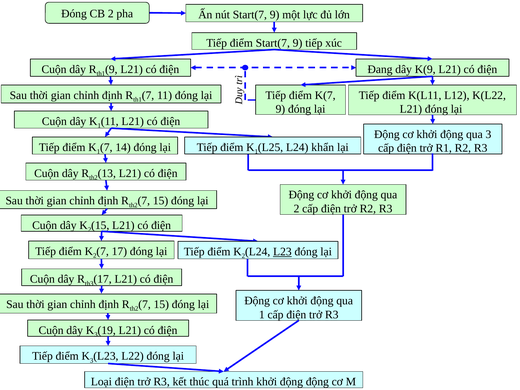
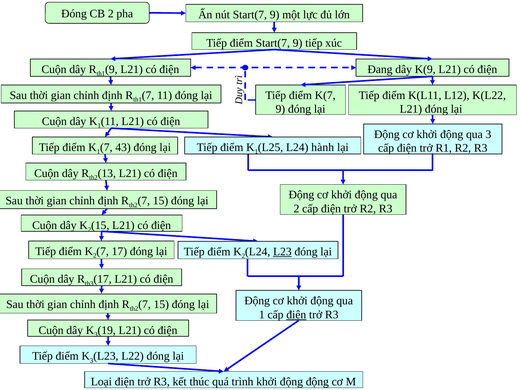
14: 14 -> 43 (123, 147)
khẩn: khẩn -> hành (323, 147)
điện underline: none -> present (296, 315)
